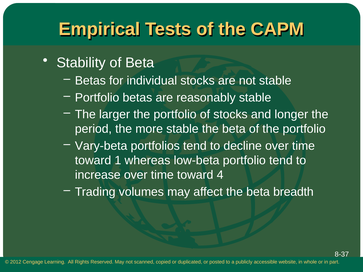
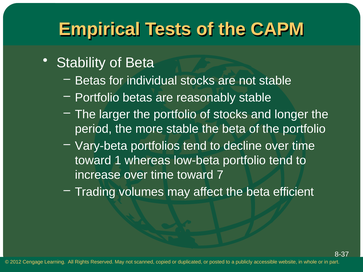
4: 4 -> 7 (220, 175)
breadth: breadth -> efficient (293, 192)
